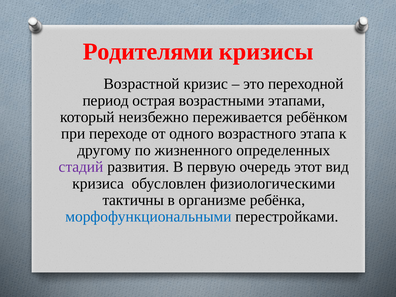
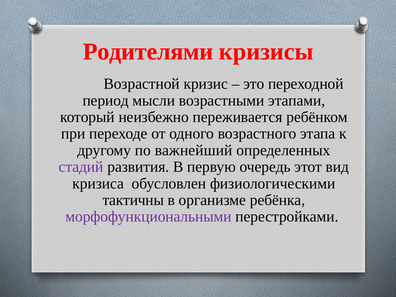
острая: острая -> мысли (154, 100)
жизненного: жизненного -> важнейший (194, 150)
морфофункциональными colour: blue -> purple (148, 217)
